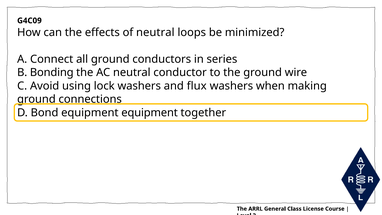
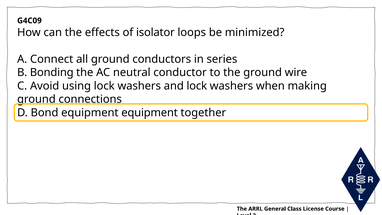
of neutral: neutral -> isolator (155, 32)
and flux: flux -> lock (197, 86)
